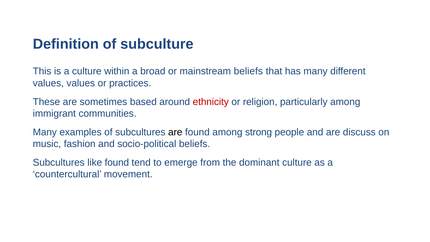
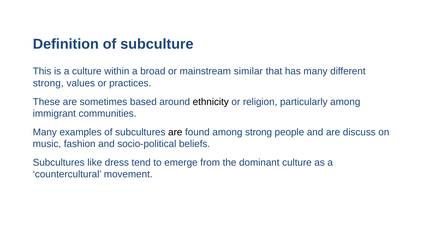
mainstream beliefs: beliefs -> similar (248, 71)
values: values -> strong (48, 83)
ethnicity colour: red -> black (211, 102)
like found: found -> dress (117, 162)
